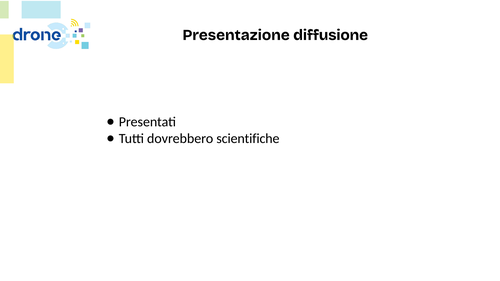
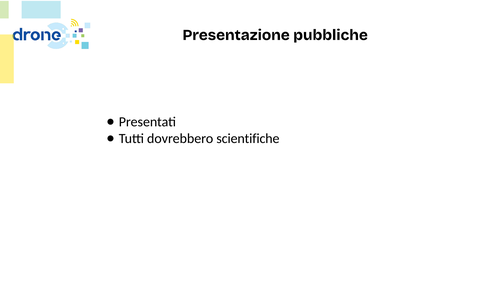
diffusione: diffusione -> pubbliche (331, 35)
